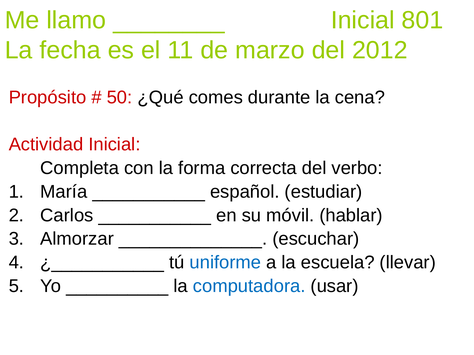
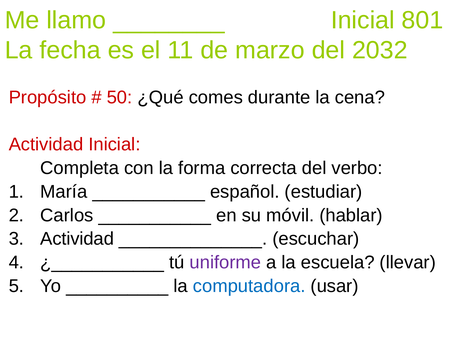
2012: 2012 -> 2032 (380, 50)
Almorzar: Almorzar -> Actividad (77, 239)
uniforme colour: blue -> purple (225, 263)
